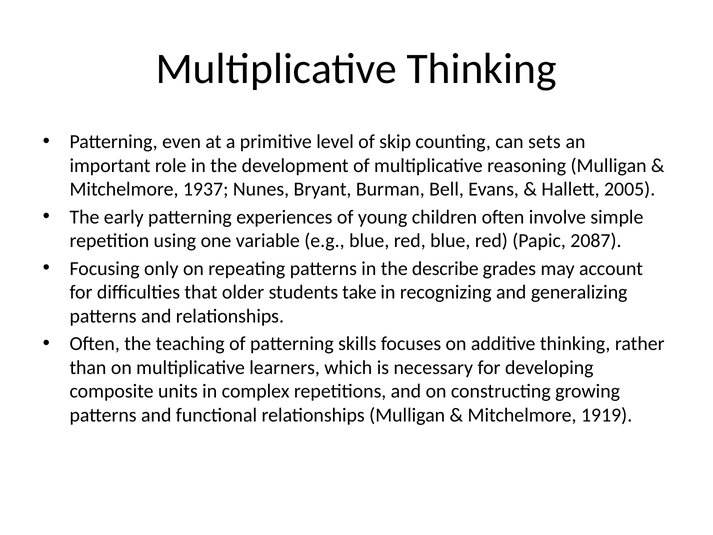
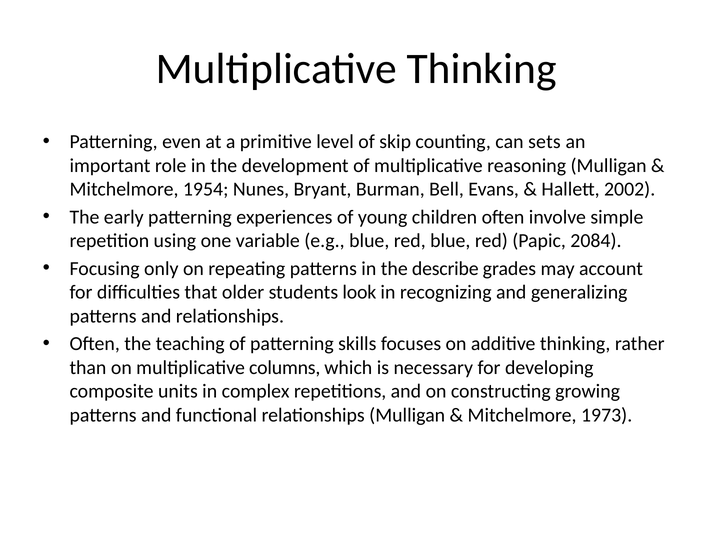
1937: 1937 -> 1954 (206, 189)
2005: 2005 -> 2002 (630, 189)
2087: 2087 -> 2084 (596, 241)
take: take -> look (359, 292)
learners: learners -> columns (285, 367)
1919: 1919 -> 1973 (607, 415)
